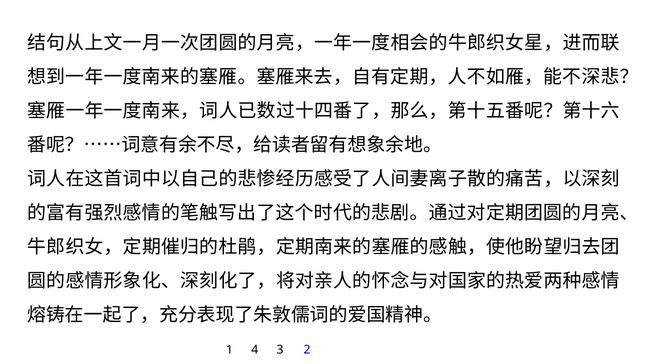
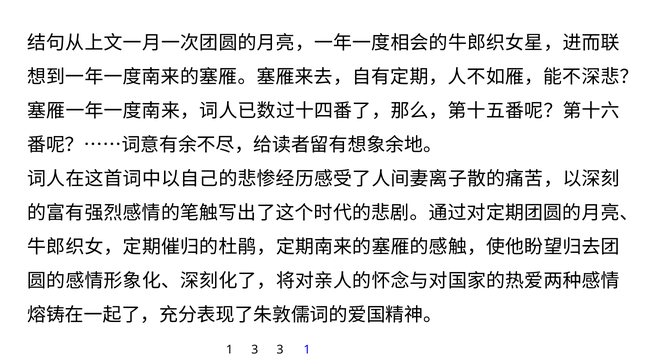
1 4: 4 -> 3 (255, 350)
3 2: 2 -> 1 (307, 350)
